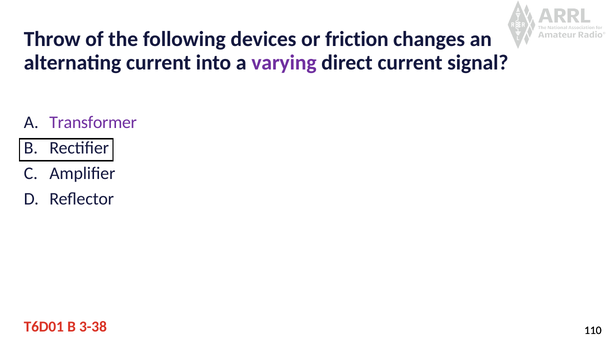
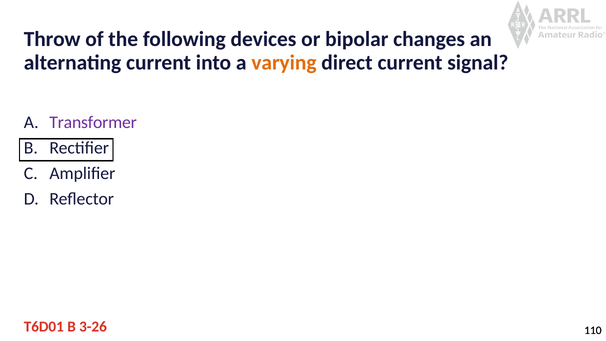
friction: friction -> bipolar (357, 39)
varying colour: purple -> orange (284, 63)
3-38: 3-38 -> 3-26 (93, 326)
